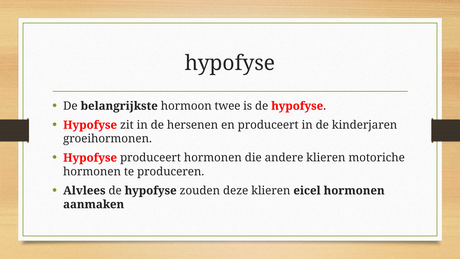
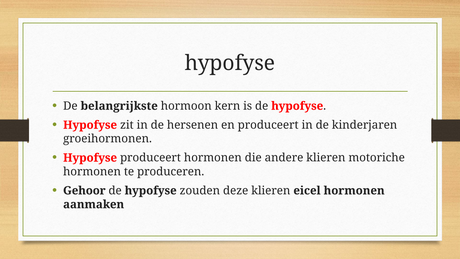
twee: twee -> kern (227, 106)
Alvlees: Alvlees -> Gehoor (84, 190)
